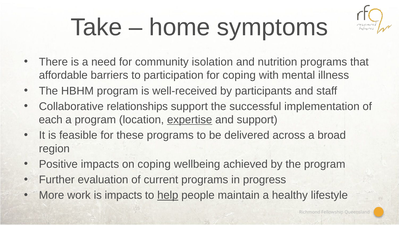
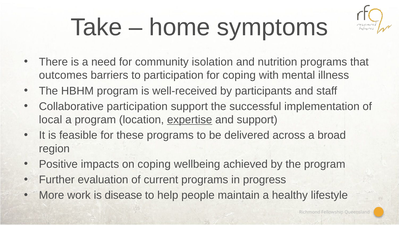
affordable: affordable -> outcomes (63, 75)
Collaborative relationships: relationships -> participation (137, 106)
each: each -> local (51, 119)
is impacts: impacts -> disease (123, 195)
help underline: present -> none (168, 195)
